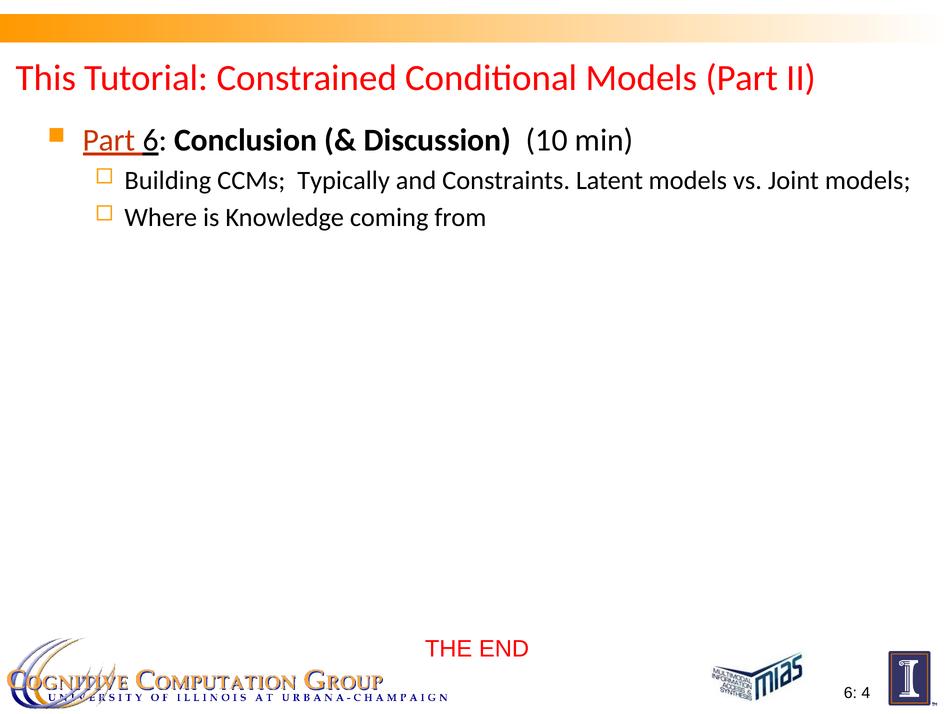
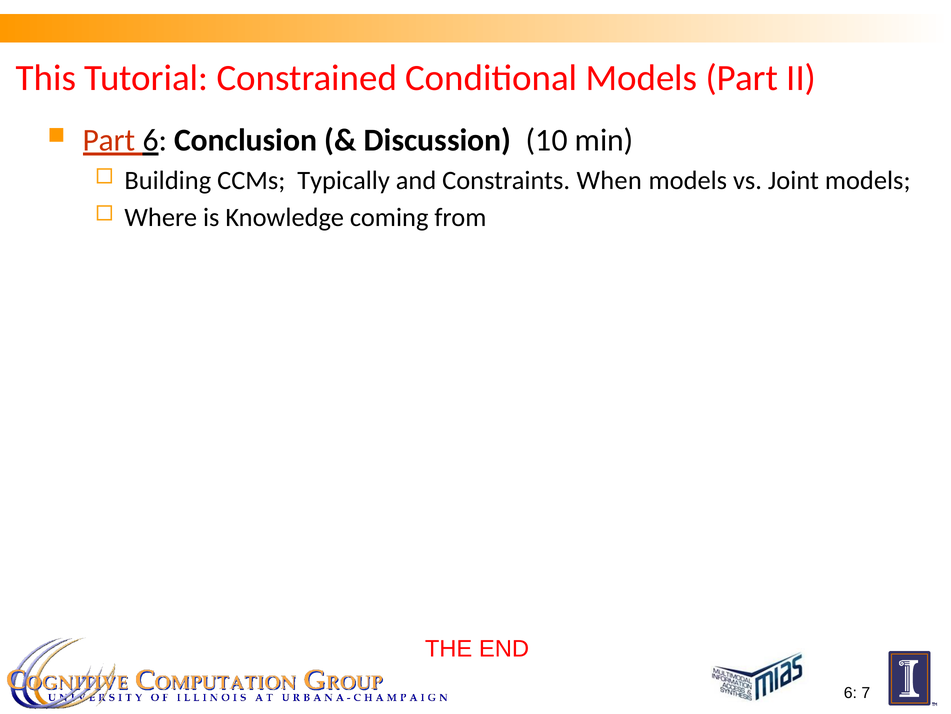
Latent: Latent -> When (609, 181)
4: 4 -> 7 (866, 692)
